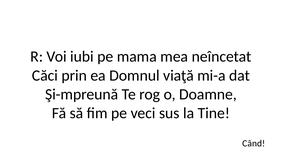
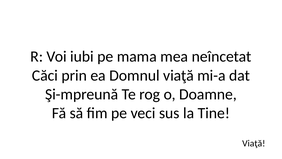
Când: Când -> Viaţă (254, 143)
